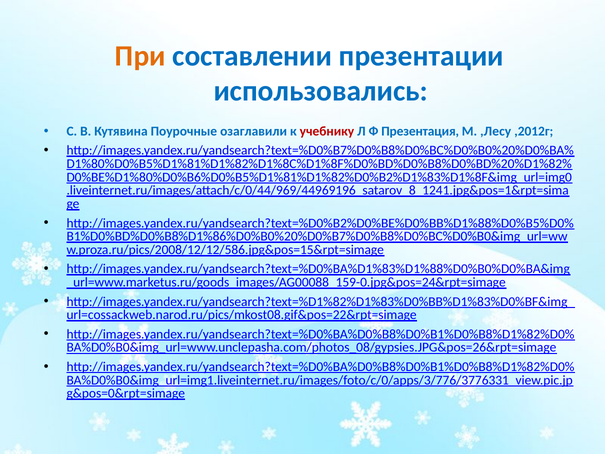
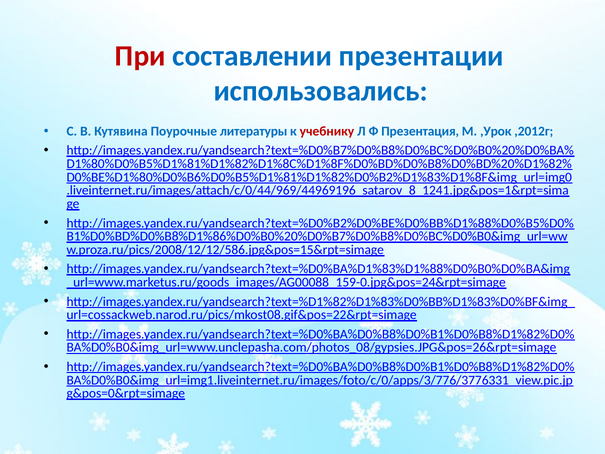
При colour: orange -> red (140, 56)
озаглавили: озаглавили -> литературы (254, 131)
,Лесу: ,Лесу -> ,Урок (496, 131)
